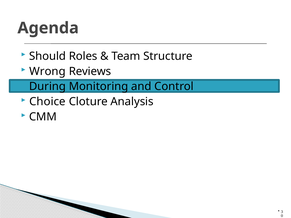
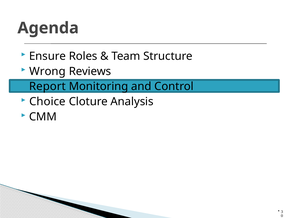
Should: Should -> Ensure (47, 56)
During: During -> Report (47, 87)
